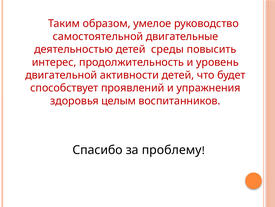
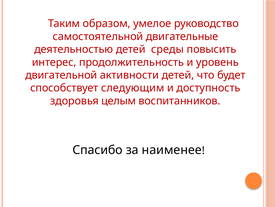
проявлений: проявлений -> следующим (133, 88)
упражнения: упражнения -> доступность (208, 88)
проблему: проблему -> наименее (172, 149)
